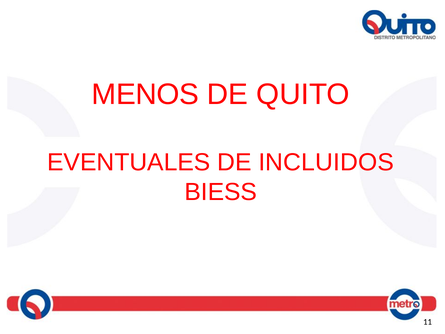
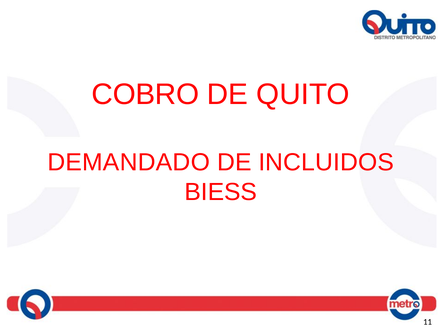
MENOS: MENOS -> COBRO (145, 94)
EVENTUALES: EVENTUALES -> DEMANDADO (129, 162)
